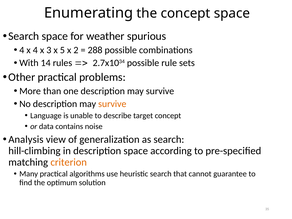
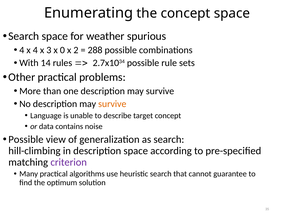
5: 5 -> 0 (62, 50)
Analysis: Analysis -> Possible (26, 139)
criterion colour: orange -> purple (69, 162)
